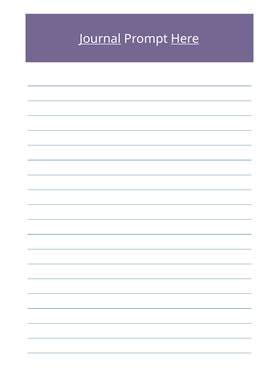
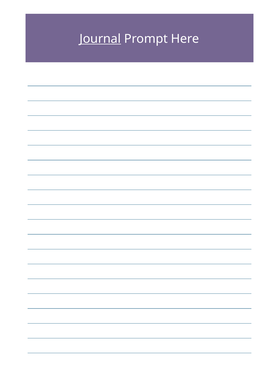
Here underline: present -> none (185, 39)
